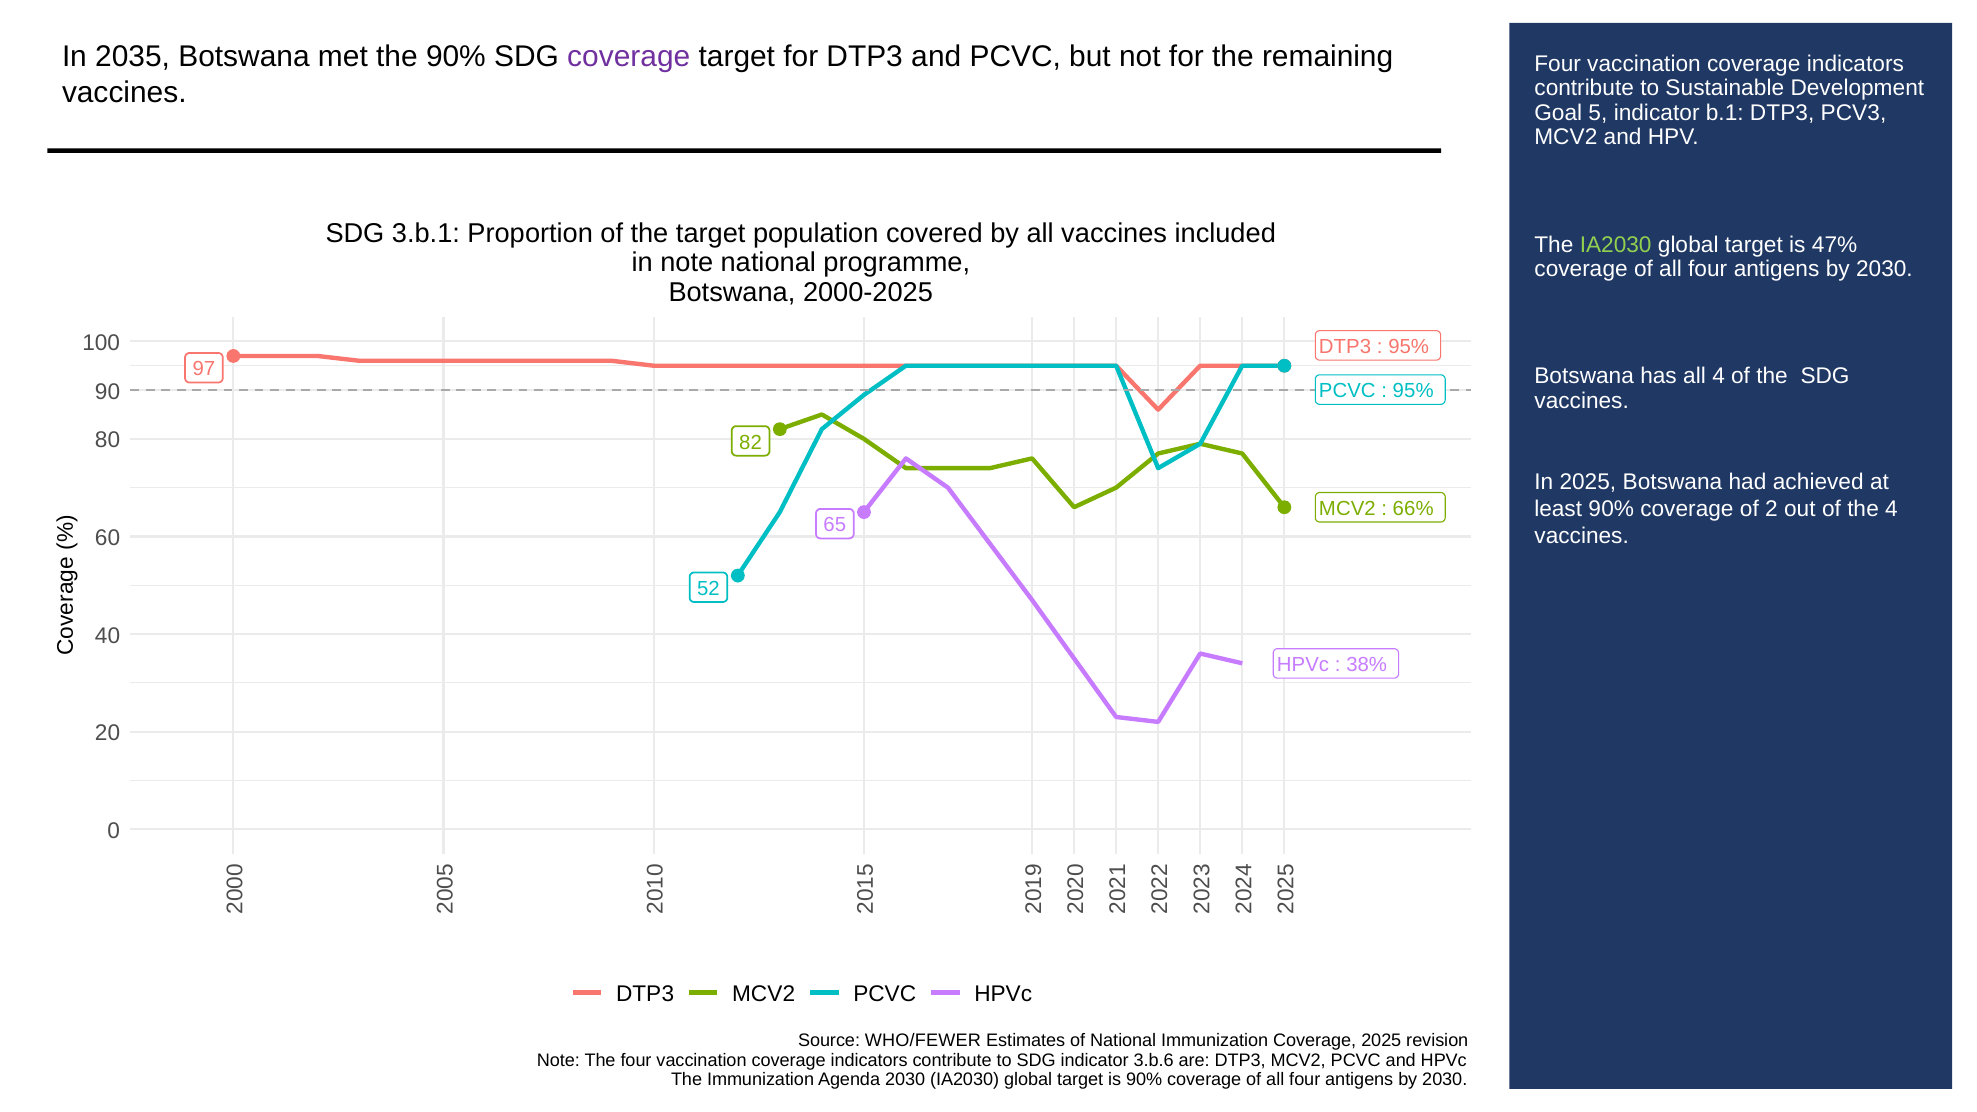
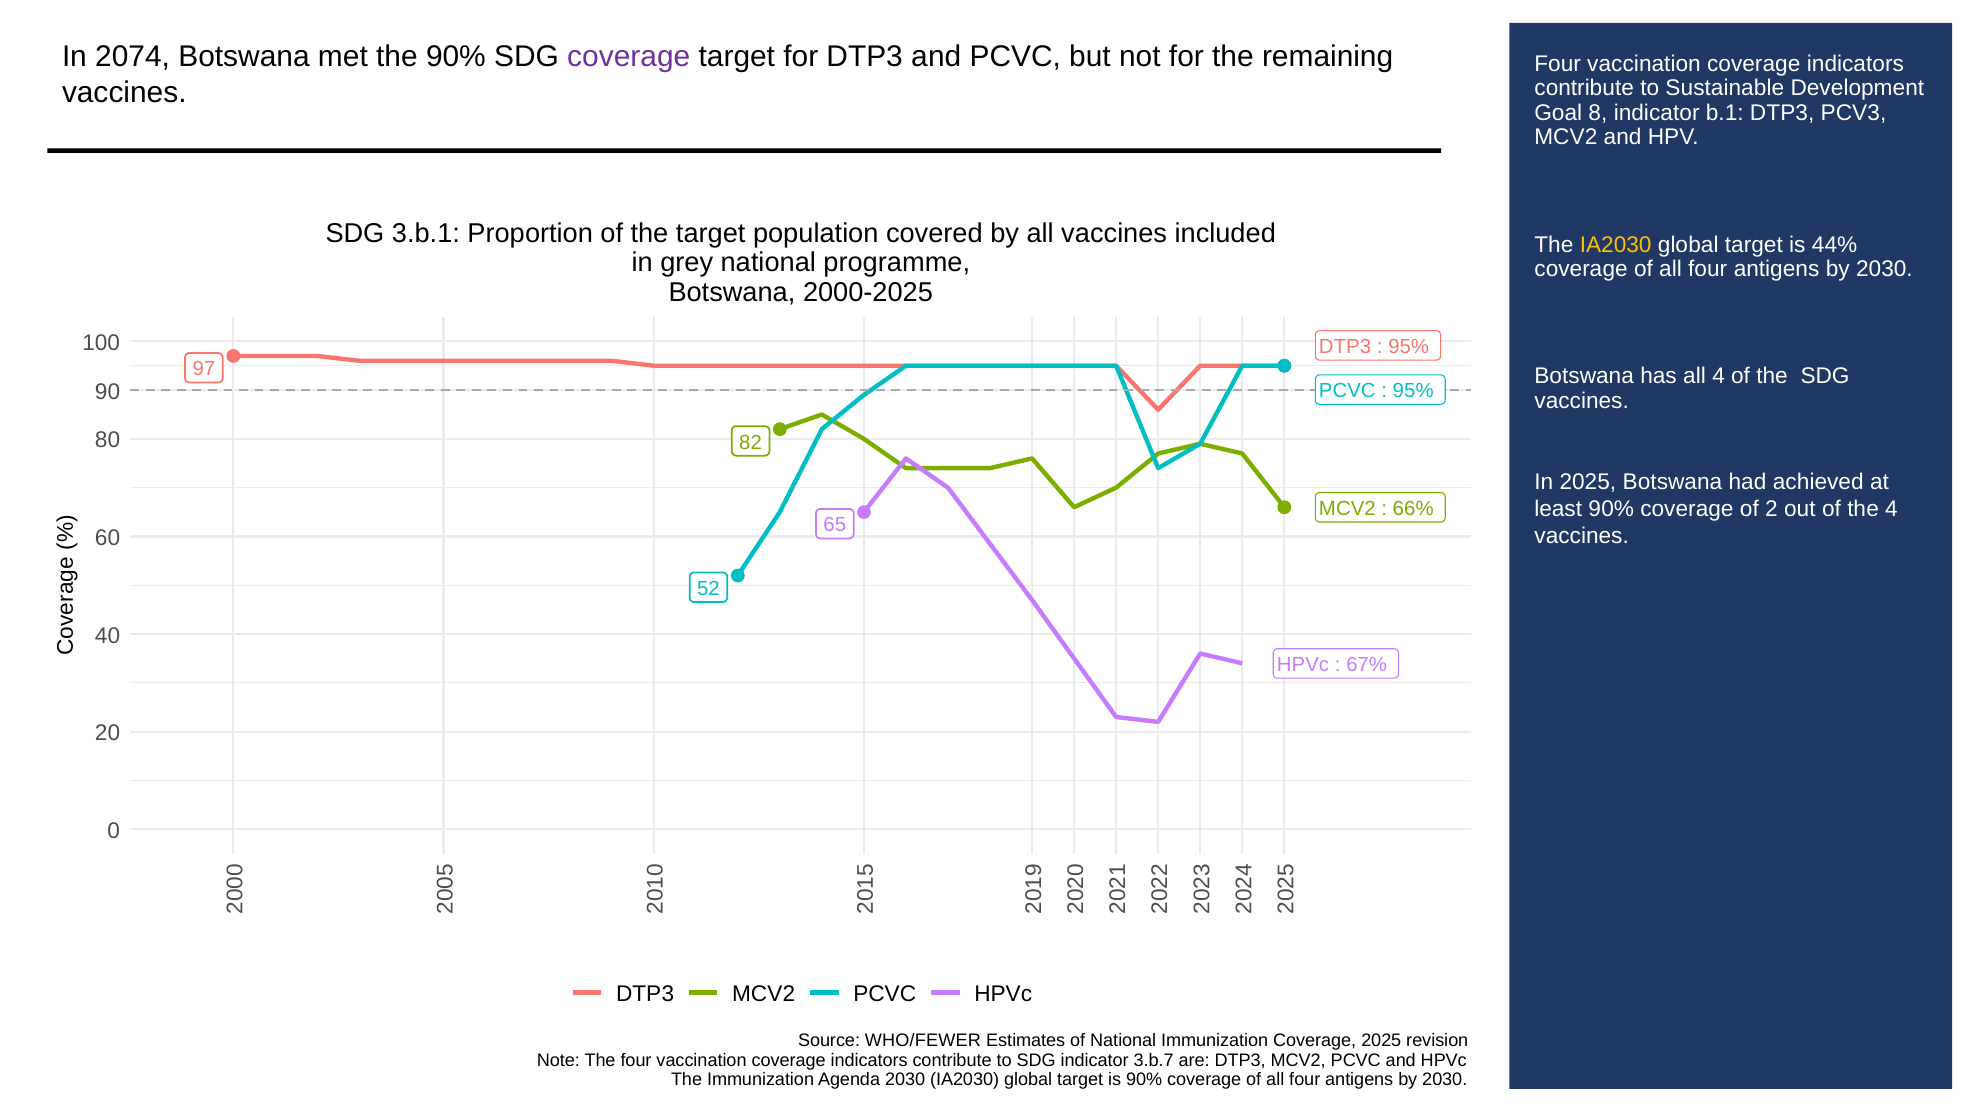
2035: 2035 -> 2074 (133, 57)
Goal 5: 5 -> 8 (1598, 113)
IA2030 colour: light green -> yellow (1616, 245)
47%: 47% -> 44% (1835, 245)
in note: note -> grey (687, 263)
38%: 38% -> 67% (1367, 665)
3.b.6: 3.b.6 -> 3.b.7 (1154, 1060)
